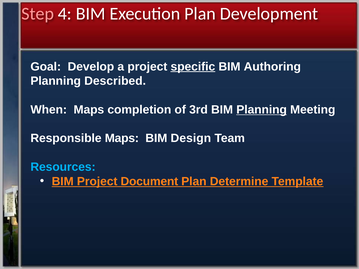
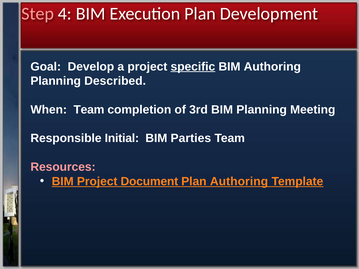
When Maps: Maps -> Team (89, 110)
Planning underline: present -> none (262, 110)
Responsible Maps: Maps -> Initial (122, 138)
Design: Design -> Parties (191, 138)
Resources colour: light blue -> pink (63, 167)
Plan Determine: Determine -> Authoring (239, 181)
